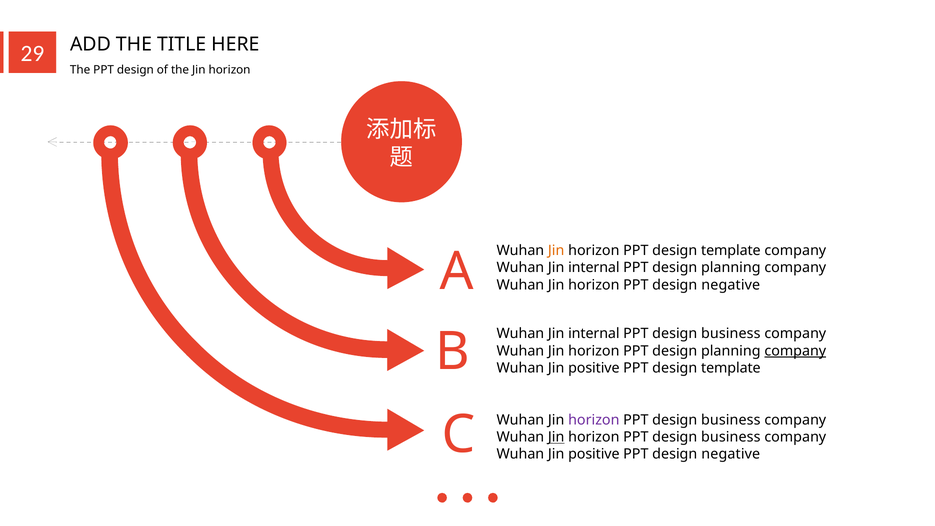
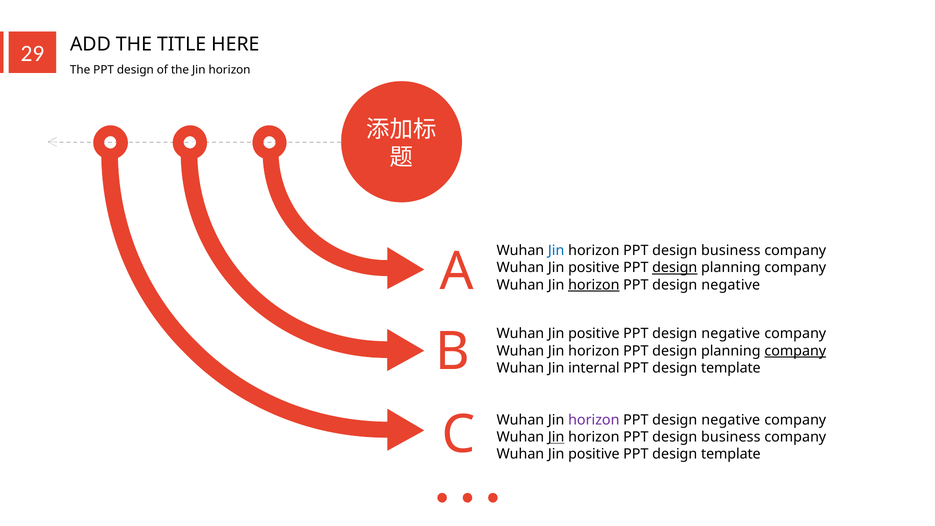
Jin colour: orange -> blue (556, 251)
template: template -> business (731, 251)
internal: internal -> positive (594, 268)
design underline: none -> present (675, 268)
horizon underline: none -> present (594, 285)
internal: internal -> positive (594, 334)
business: business -> negative (731, 334)
positive: positive -> internal (594, 368)
business: business -> negative (731, 420)
negative: negative -> template (731, 454)
